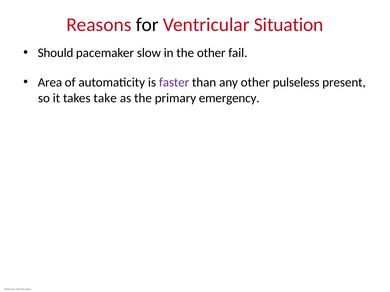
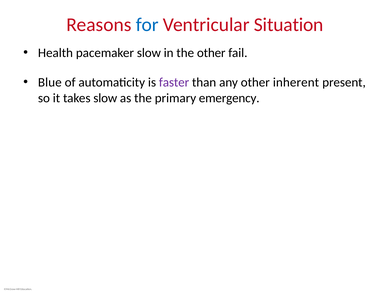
for colour: black -> blue (147, 25)
Should: Should -> Health (55, 53)
Area: Area -> Blue (50, 83)
pulseless: pulseless -> inherent (296, 83)
takes take: take -> slow (105, 98)
